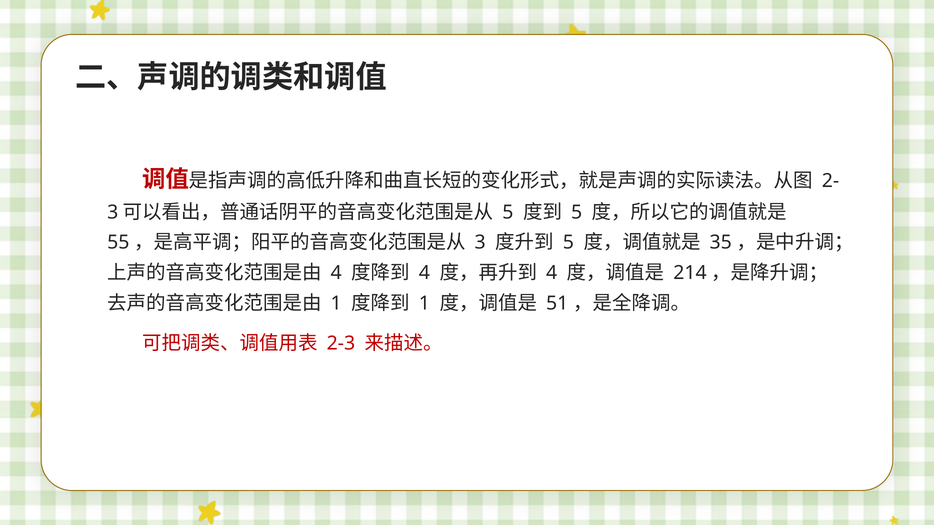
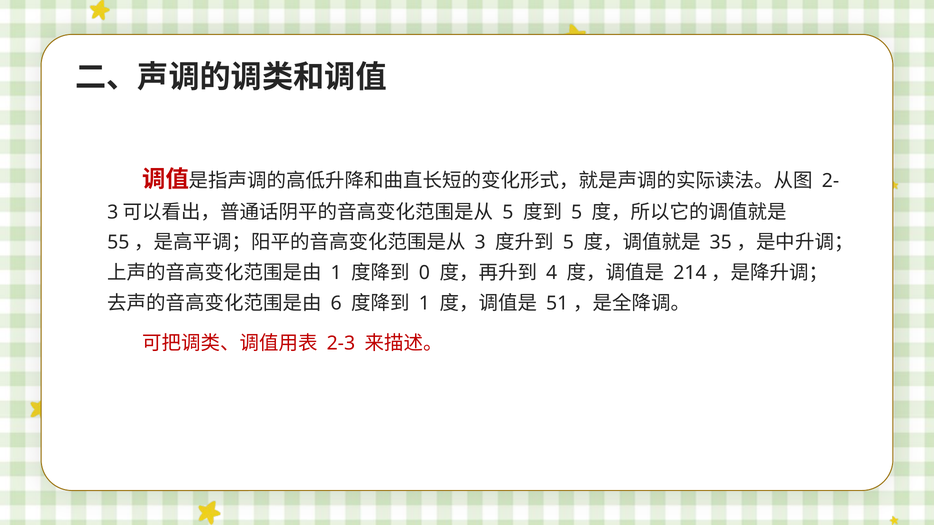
4: 4 -> 1 (336, 273)
4: 4 -> 0 (424, 273)
1: 1 -> 6 (336, 303)
